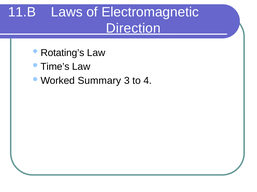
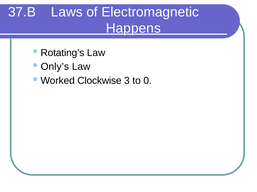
11.B: 11.B -> 37.B (22, 12)
Direction: Direction -> Happens (133, 28)
Time’s: Time’s -> Only’s (55, 67)
Summary: Summary -> Clockwise (99, 81)
4: 4 -> 0 (148, 81)
